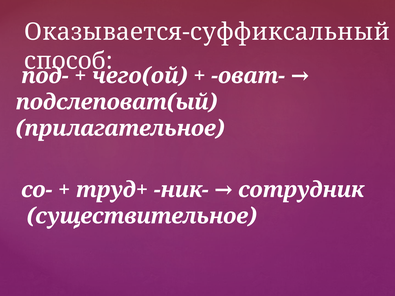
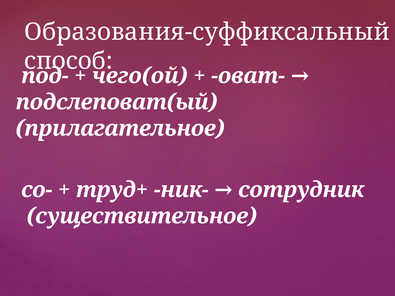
Оказывается-суффиксальный: Оказывается-суффиксальный -> Образования-суффиксальный (207, 32)
